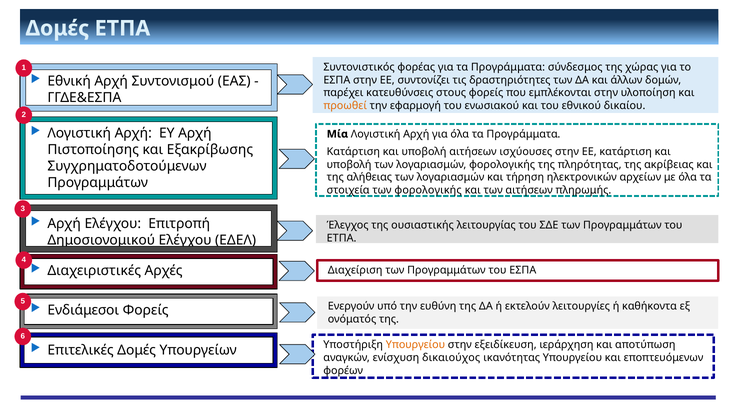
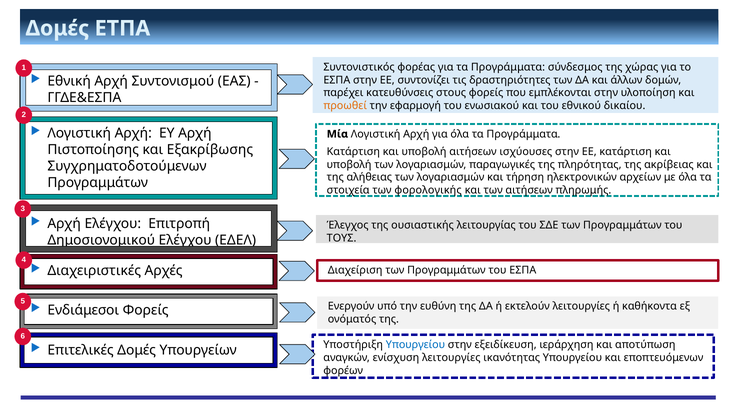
λογαριασμών φορολογικής: φορολογικής -> παραγωγικές (502, 165)
ΕΤΠΑ: ΕΤΠΑ -> ΤΟΥΣ (342, 238)
Υπουργείου colour: orange -> blue (415, 345)
ενίσχυση δικαιούχος: δικαιούχος -> λειτουργίες (451, 358)
